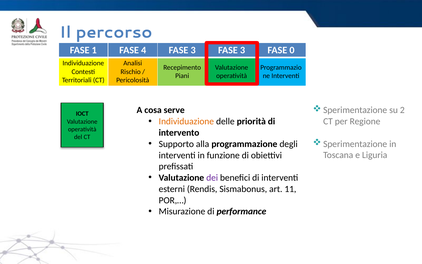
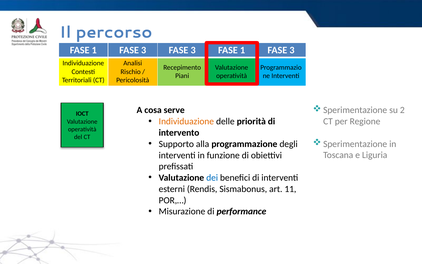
4: 4 -> 3 (144, 50)
3 FASE 3: 3 -> 1 (243, 50)
0: 0 -> 3 (292, 50)
dei colour: purple -> blue (212, 178)
